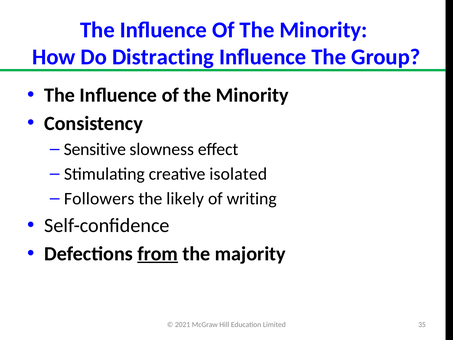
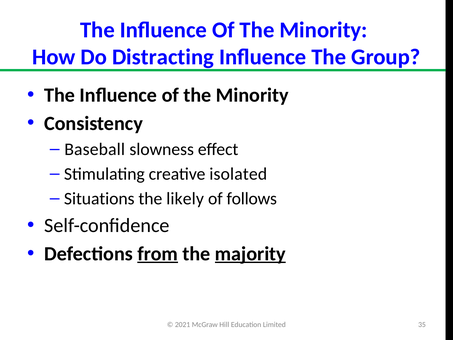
Sensitive: Sensitive -> Baseball (95, 149)
Followers: Followers -> Situations (99, 198)
writing: writing -> follows (252, 198)
majority underline: none -> present (250, 254)
